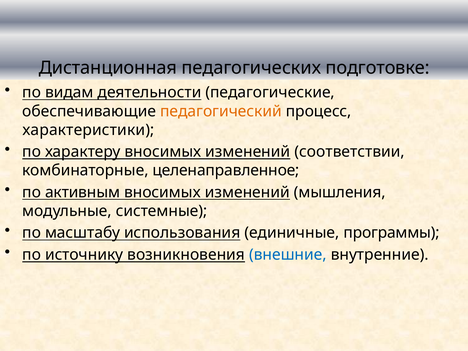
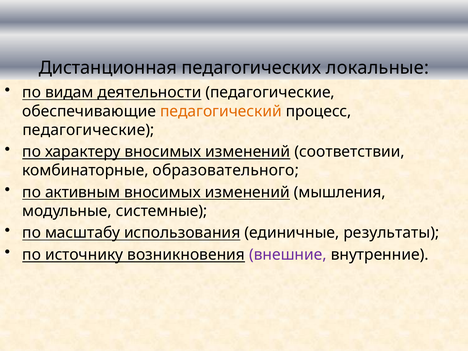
подготовке: подготовке -> локальные (377, 68)
характеристики: характеристики -> педагогические (88, 130)
целенаправленное: целенаправленное -> образовательного (226, 170)
программы: программы -> результаты (391, 233)
внешние colour: blue -> purple (288, 255)
